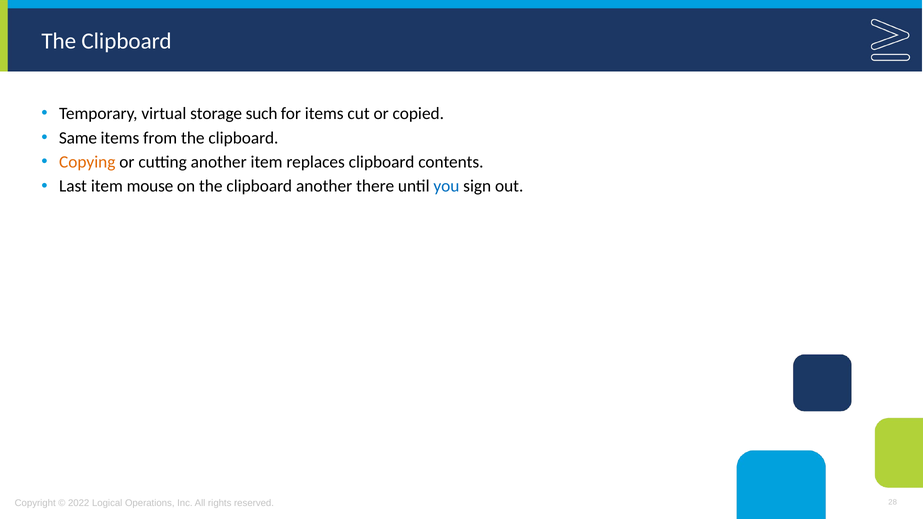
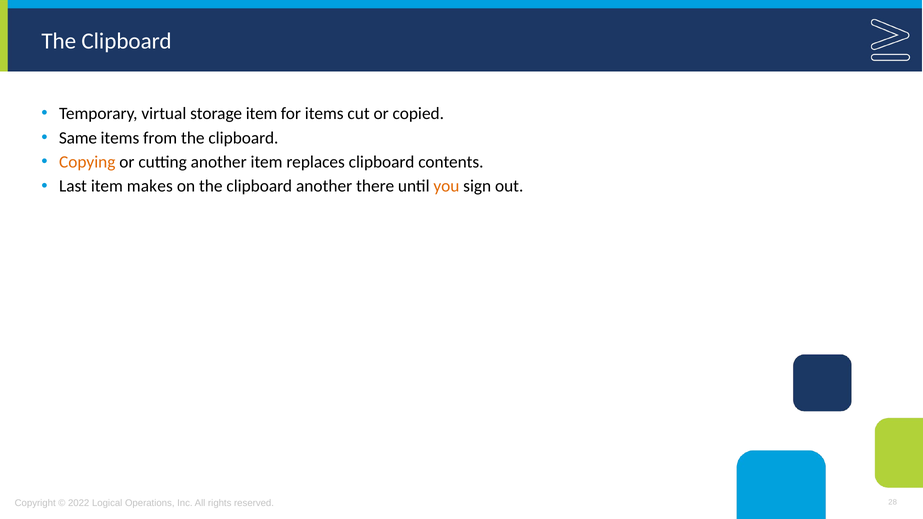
storage such: such -> item (262, 114)
mouse: mouse -> makes (150, 186)
you colour: blue -> orange (446, 186)
